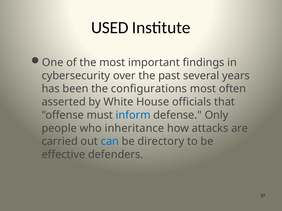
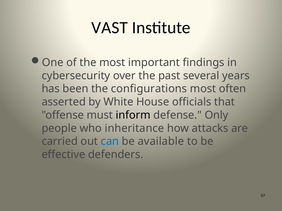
USED: USED -> VAST (110, 28)
inform colour: blue -> black (133, 115)
directory: directory -> available (161, 142)
